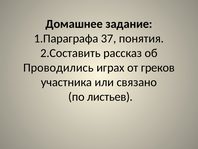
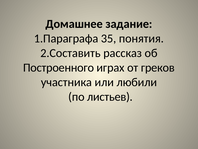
37: 37 -> 35 (109, 38)
Проводились: Проводились -> Построенного (58, 67)
связано: связано -> любили (137, 82)
